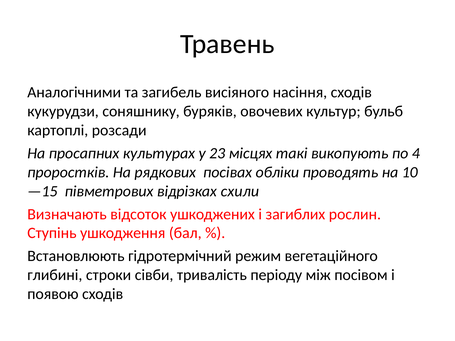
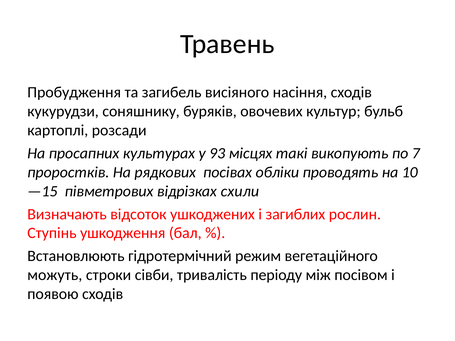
Аналогічними: Аналогічними -> Пробудження (74, 92)
23: 23 -> 93 (217, 153)
4: 4 -> 7 (416, 153)
глибині: глибині -> можуть (55, 275)
